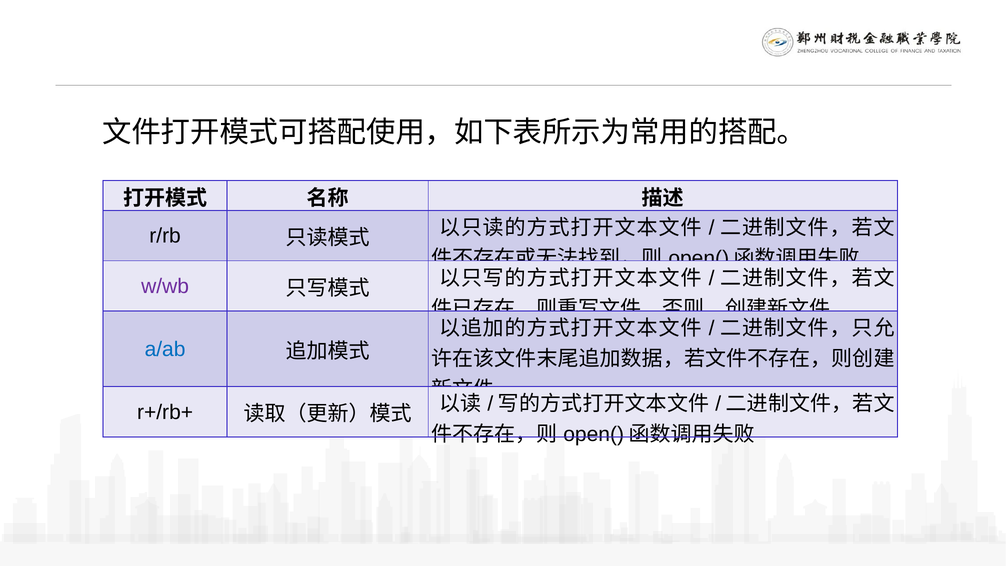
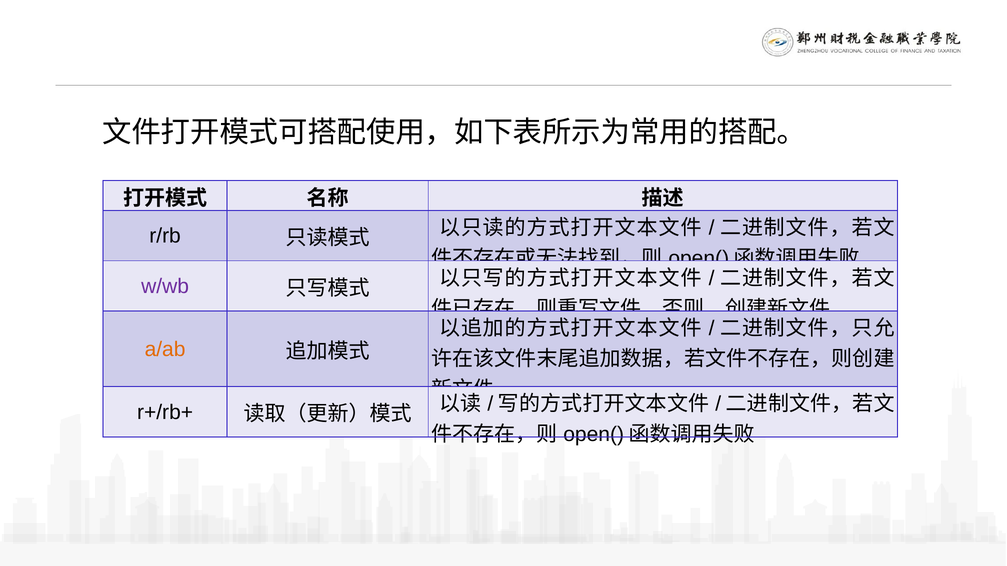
a/ab colour: blue -> orange (165, 349)
